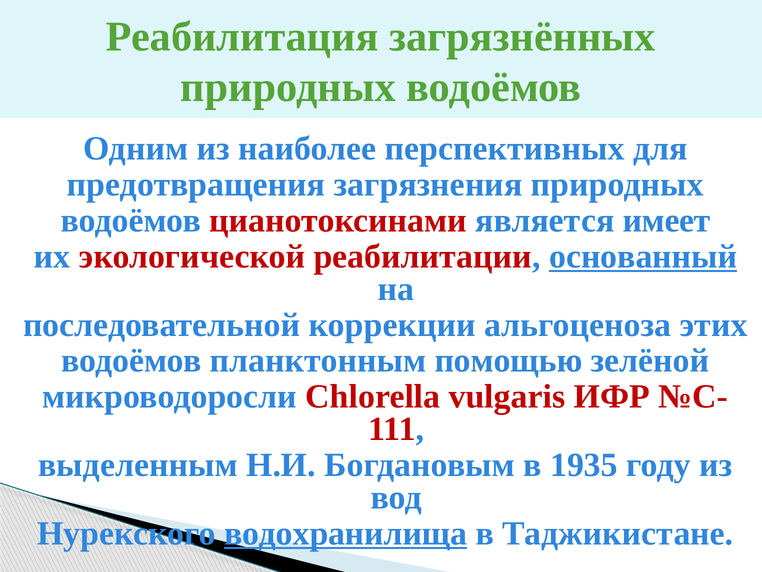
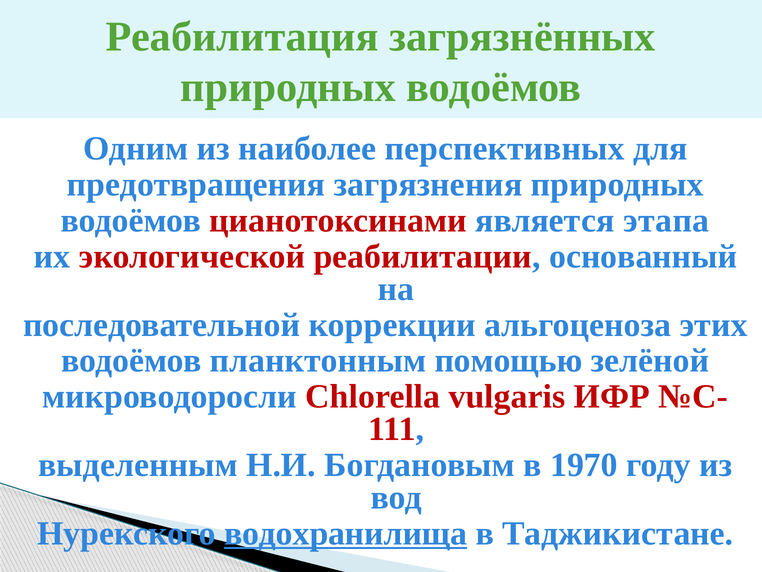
имеет: имеет -> этапа (666, 220)
основанный underline: present -> none (643, 256)
1935: 1935 -> 1970 (584, 465)
